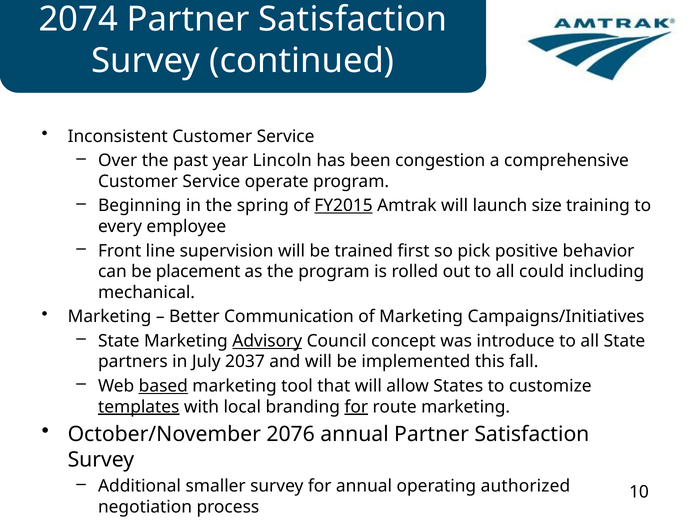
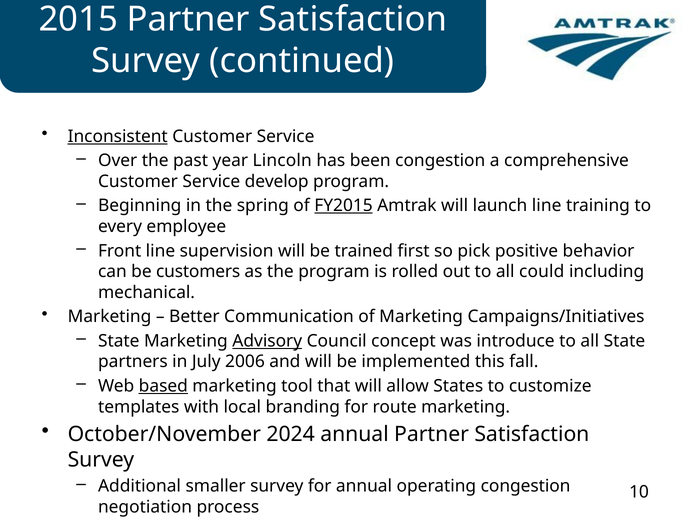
2074: 2074 -> 2015 (78, 19)
Inconsistent underline: none -> present (118, 137)
operate: operate -> develop (277, 182)
launch size: size -> line (547, 206)
placement: placement -> customers (198, 272)
2037: 2037 -> 2006 (245, 362)
templates underline: present -> none (139, 407)
for underline: present -> none (356, 407)
2076: 2076 -> 2024 (291, 435)
operating authorized: authorized -> congestion (526, 487)
